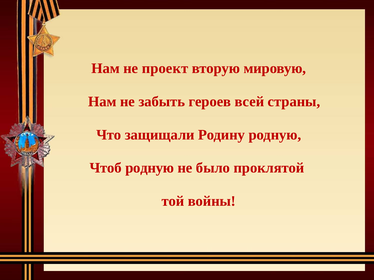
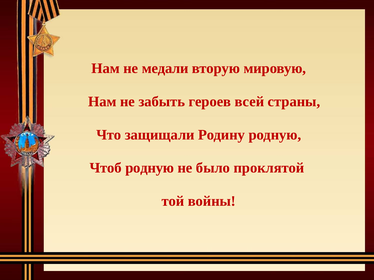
проект: проект -> медали (165, 68)
